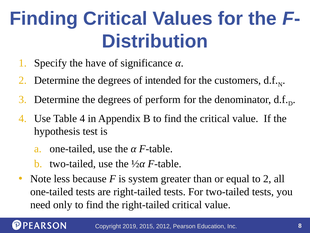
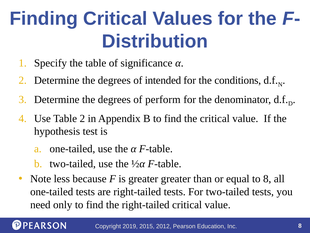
the have: have -> table (96, 63)
customers: customers -> conditions (238, 80)
Table 4: 4 -> 2 (82, 118)
is system: system -> greater (143, 178)
to 2: 2 -> 8 (267, 178)
